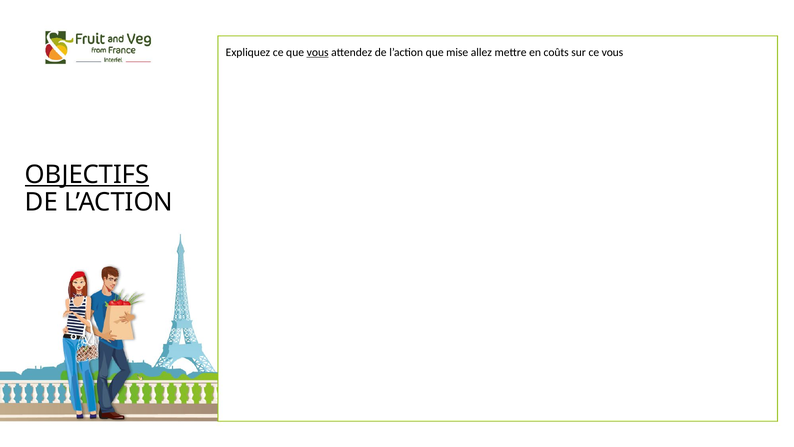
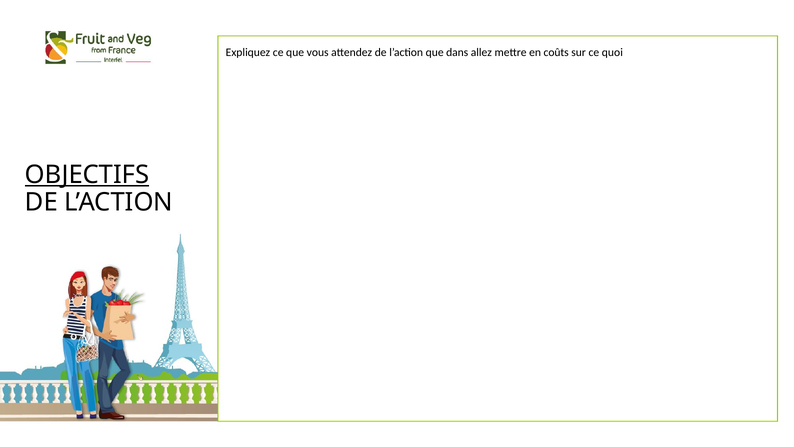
vous underline: present -> none (318, 52)
mise: mise -> dans (457, 52)
ce vous: vous -> quoi (612, 52)
